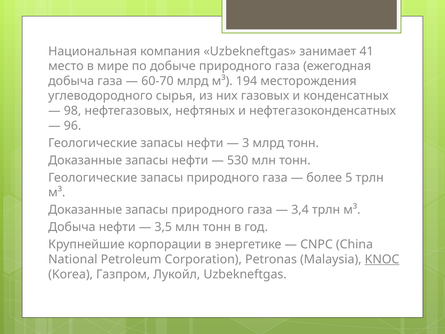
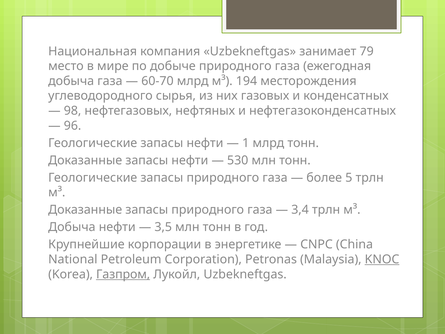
41: 41 -> 79 (367, 51)
3: 3 -> 1 (246, 143)
Газпром underline: none -> present (123, 274)
